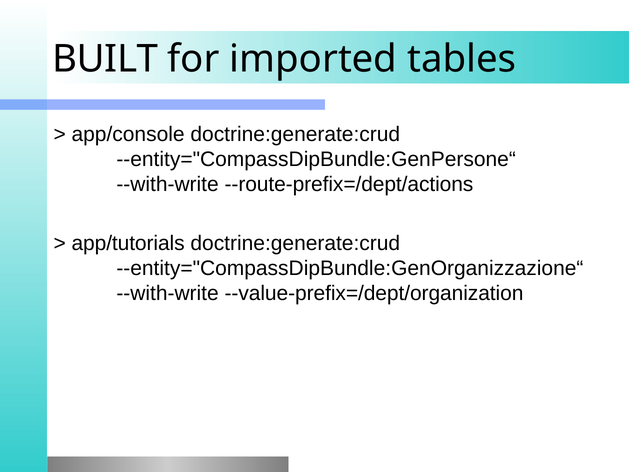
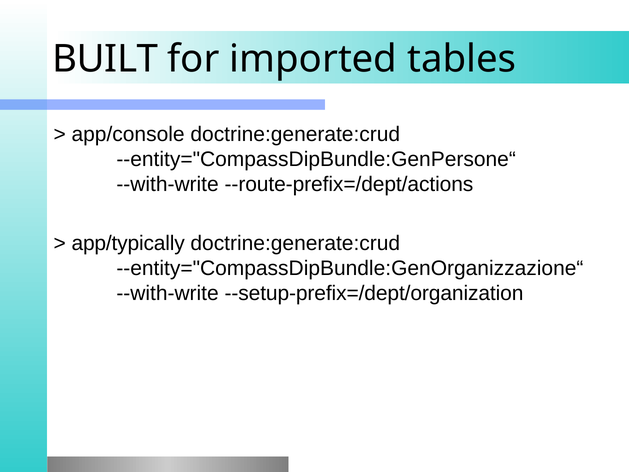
app/tutorials: app/tutorials -> app/typically (128, 243)
--value-prefix=/dept/organization: --value-prefix=/dept/organization -> --setup-prefix=/dept/organization (374, 293)
